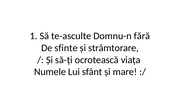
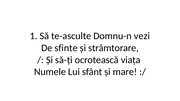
fără: fără -> vezi (142, 36)
